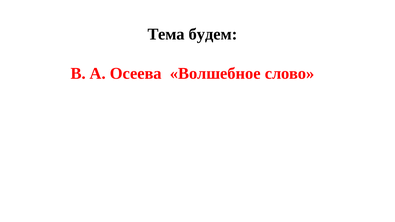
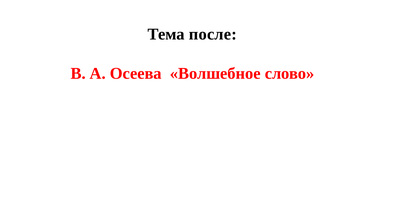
будем: будем -> после (213, 34)
